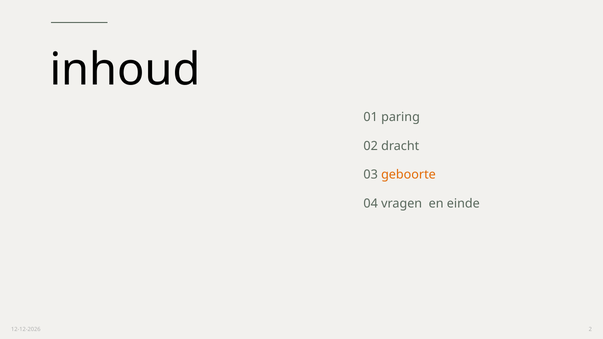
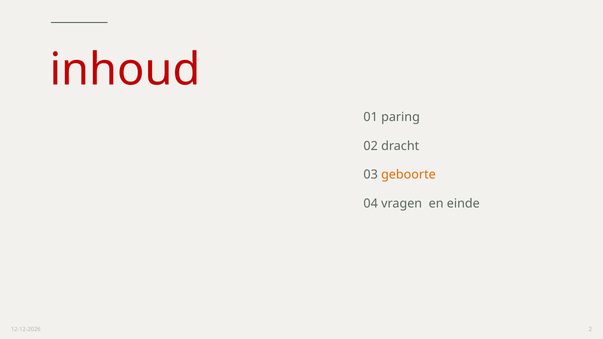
inhoud colour: black -> red (125, 70)
